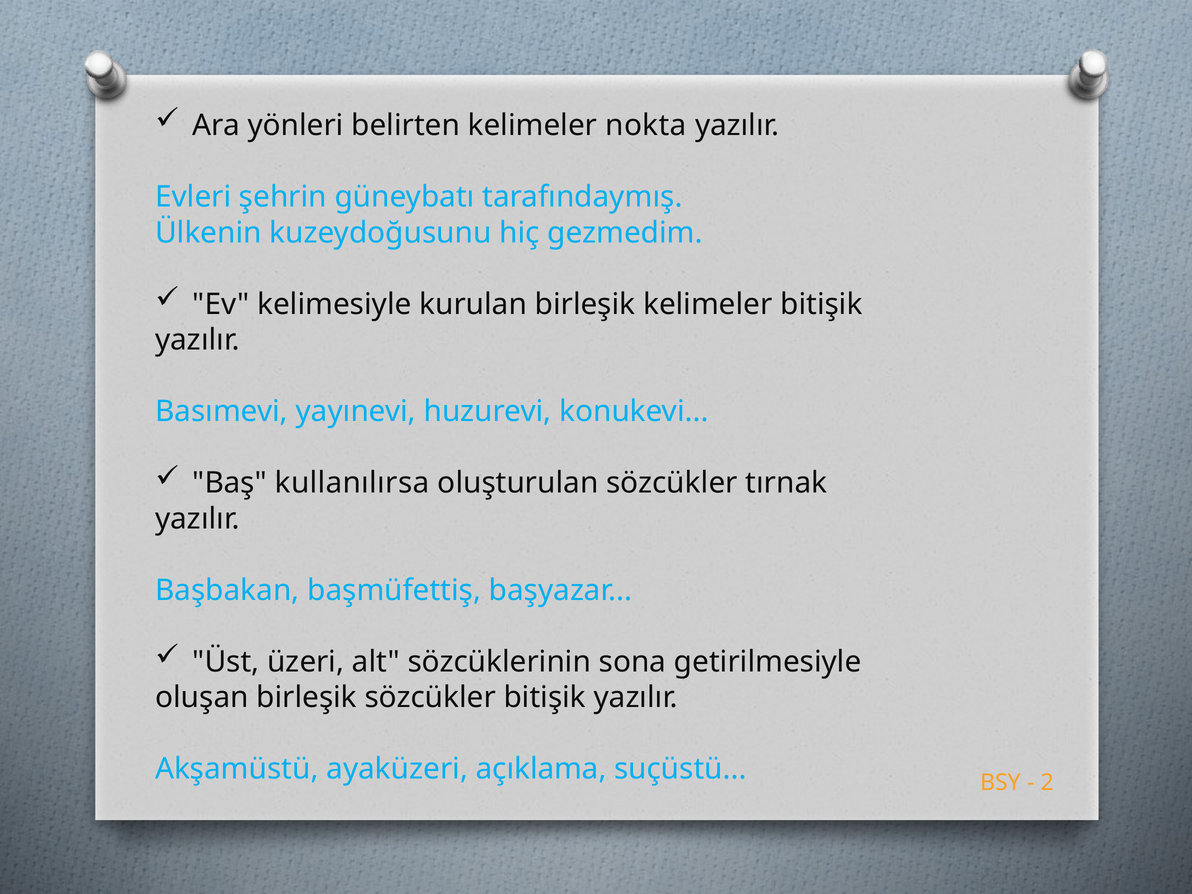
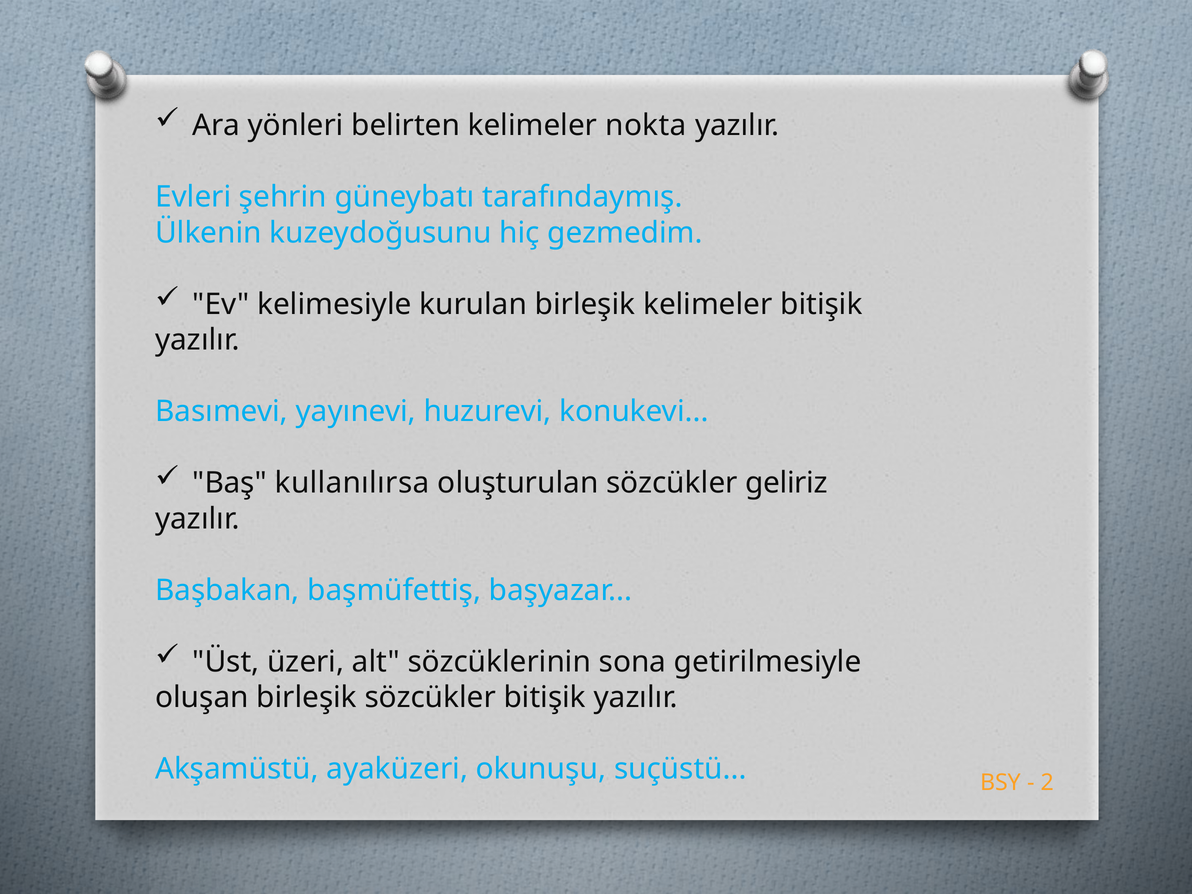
tırnak: tırnak -> geliriz (786, 483)
açıklama: açıklama -> okunuşu (541, 769)
